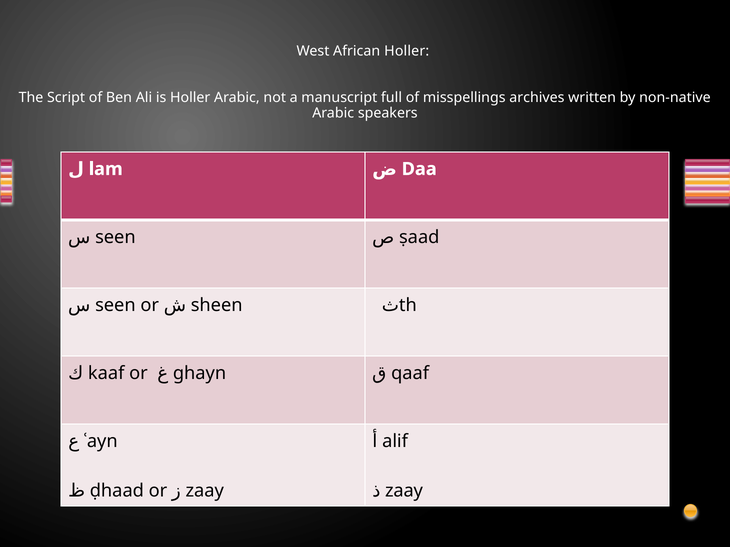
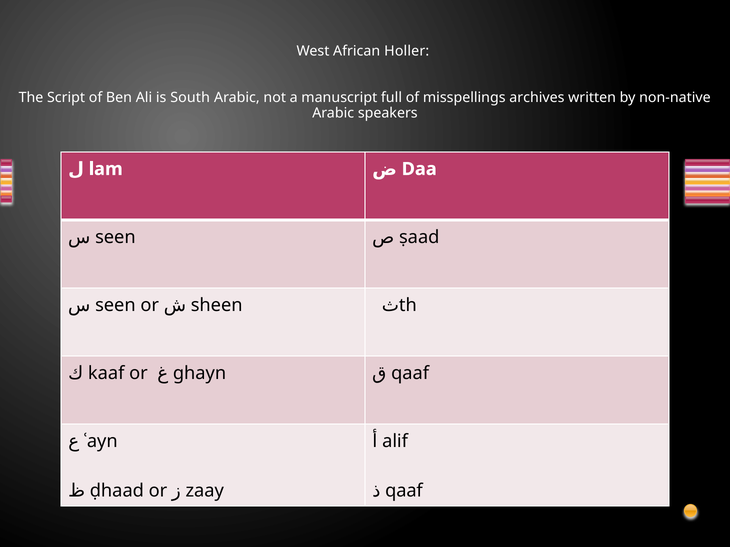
is Holler: Holler -> South (190, 98)
zaay: zaay -> qaaf (404, 491)
